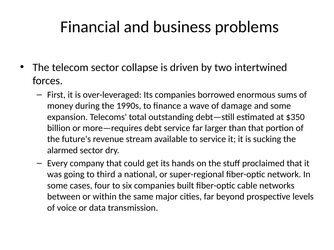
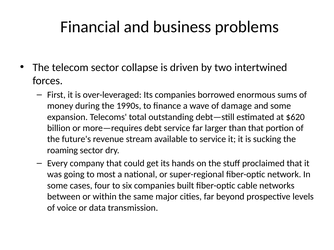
$350: $350 -> $620 (295, 117)
alarmed: alarmed -> roaming (62, 151)
third: third -> most (106, 175)
